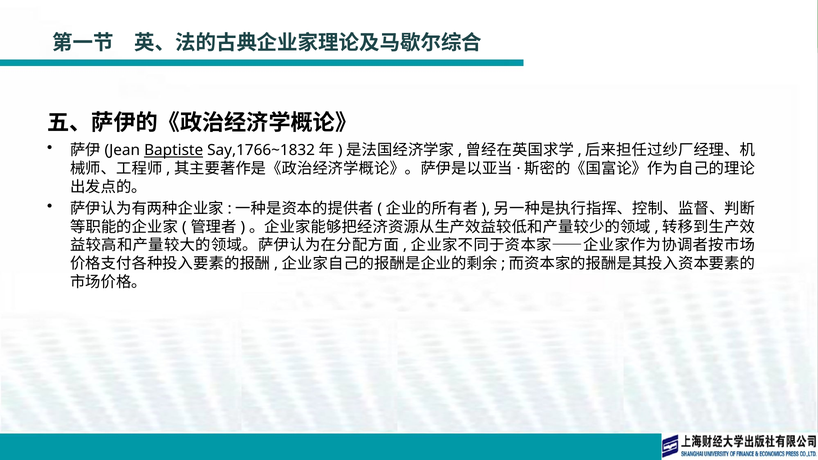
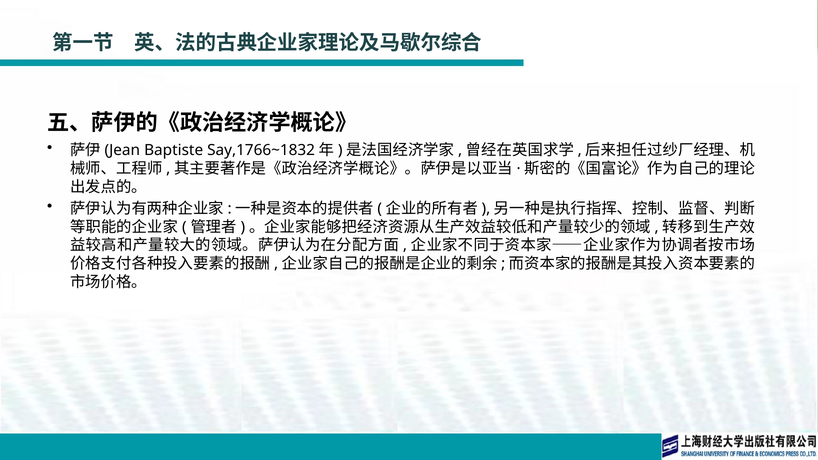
Baptiste underline: present -> none (174, 150)
